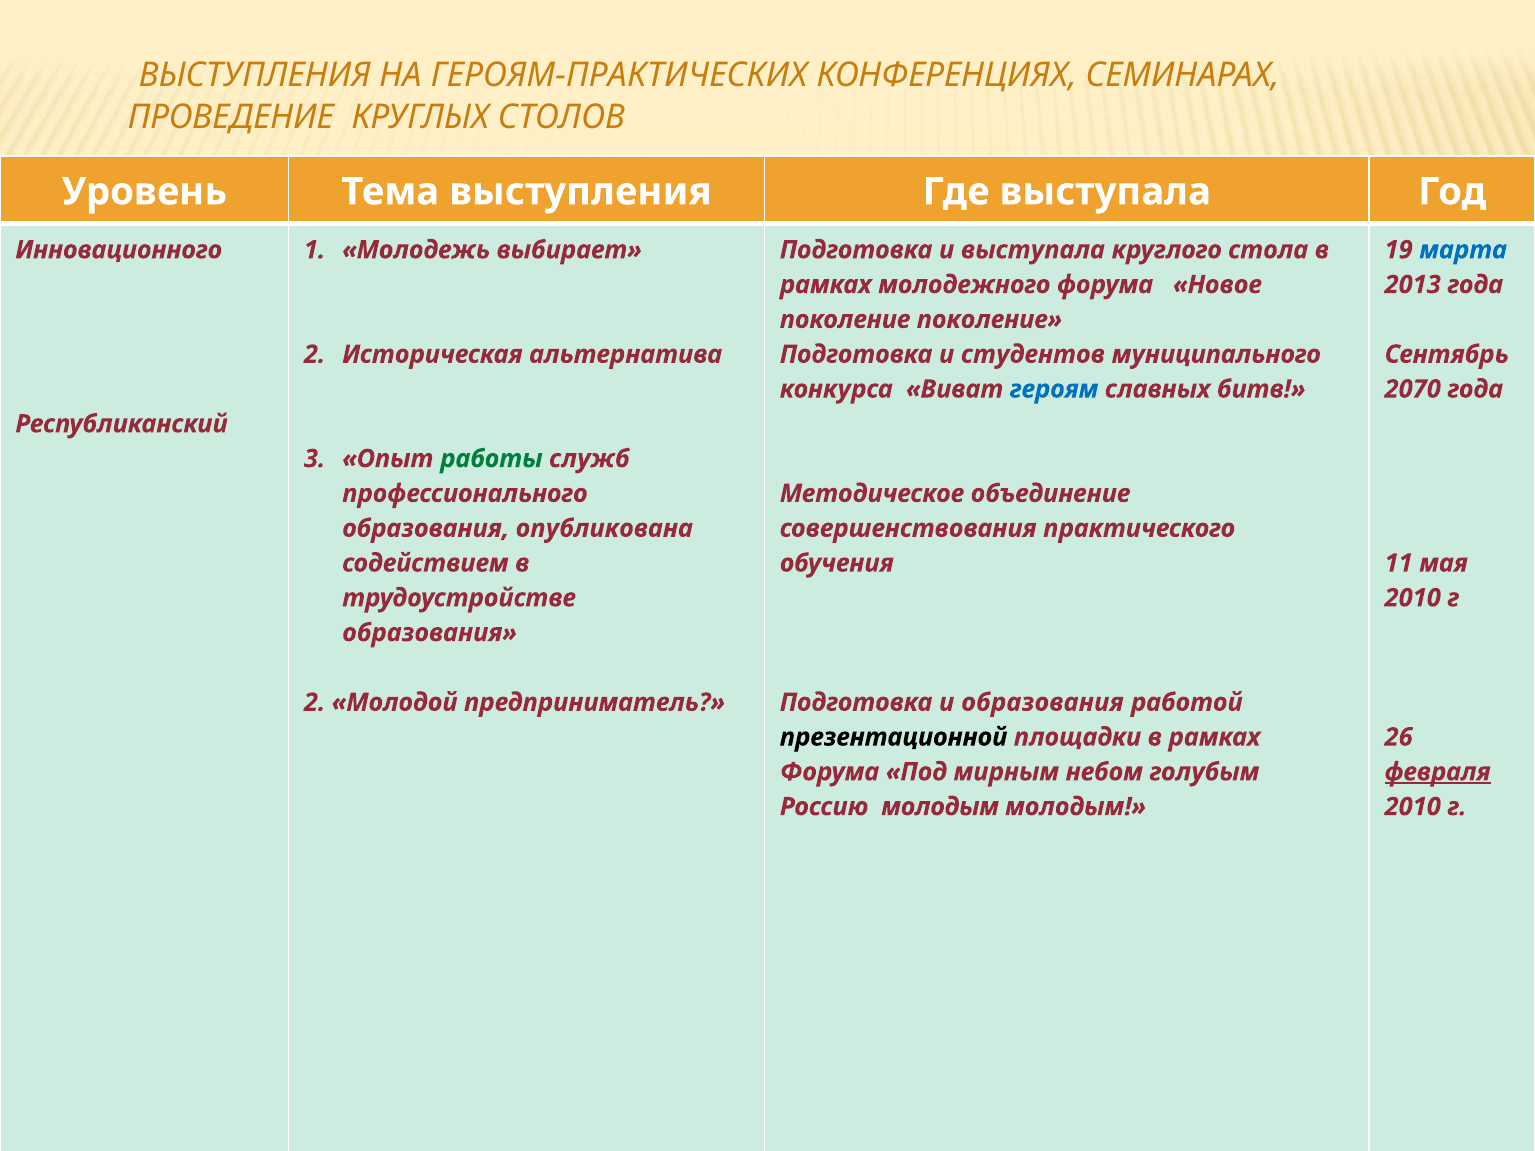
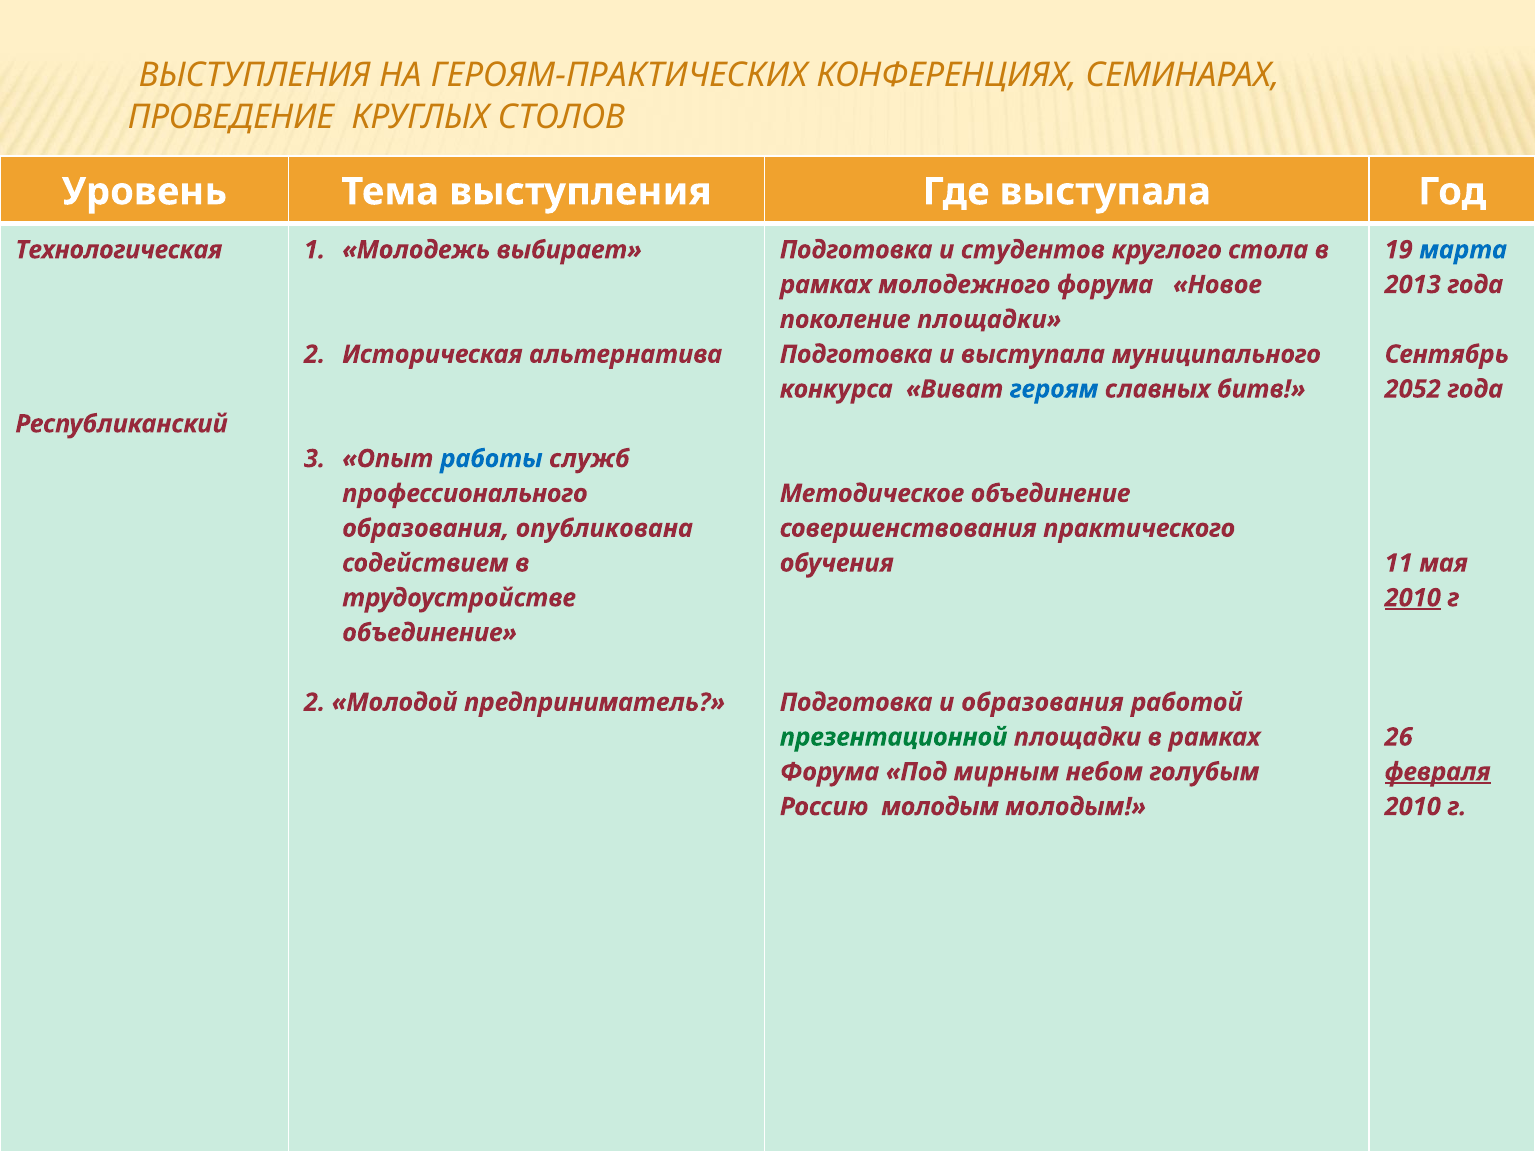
Инновационного: Инновационного -> Технологическая (119, 250)
и выступала: выступала -> студентов (1033, 250)
поколение поколение: поколение -> площадки (989, 320)
и студентов: студентов -> выступала (1033, 354)
2070: 2070 -> 2052 (1413, 389)
работы colour: green -> blue (491, 459)
2010 underline: none -> present (1413, 598)
образования: образования -> объединение (430, 633)
презентационной colour: black -> green (894, 737)
